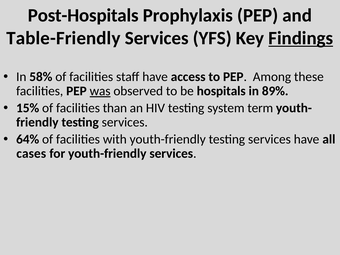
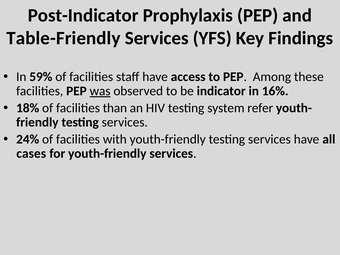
Post-Hospitals: Post-Hospitals -> Post-Indicator (83, 15)
Findings underline: present -> none (301, 38)
58%: 58% -> 59% (41, 77)
hospitals: hospitals -> indicator (221, 91)
89%: 89% -> 16% (275, 91)
15%: 15% -> 18% (28, 108)
term: term -> refer (260, 108)
64%: 64% -> 24% (28, 139)
